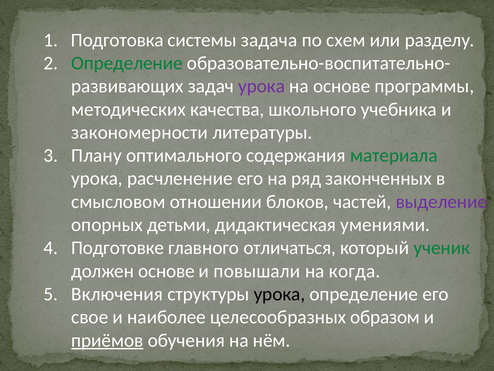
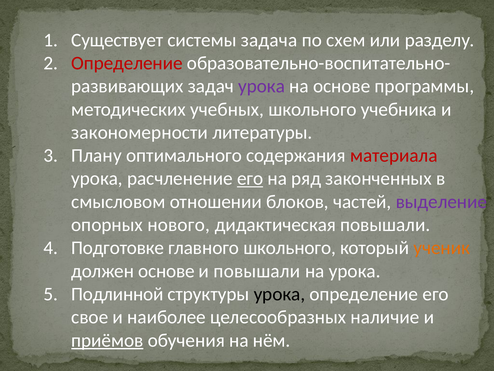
Подготовка: Подготовка -> Существует (117, 40)
Определение colour: green -> red (127, 63)
качества: качества -> учебных (227, 109)
материала colour: green -> red (394, 155)
его underline: none -> present (250, 178)
детьми: детьми -> нового (179, 225)
дидактическая умениями: умениями -> повышали (385, 225)
главного отличаться: отличаться -> школьного (290, 248)
ученик colour: green -> orange (442, 248)
на когда: когда -> урока (355, 271)
Включения: Включения -> Подлинной (117, 294)
образом: образом -> наличие (385, 317)
